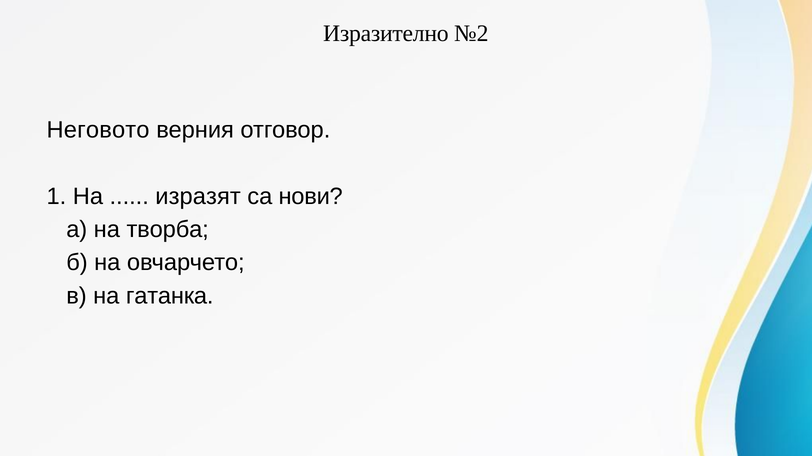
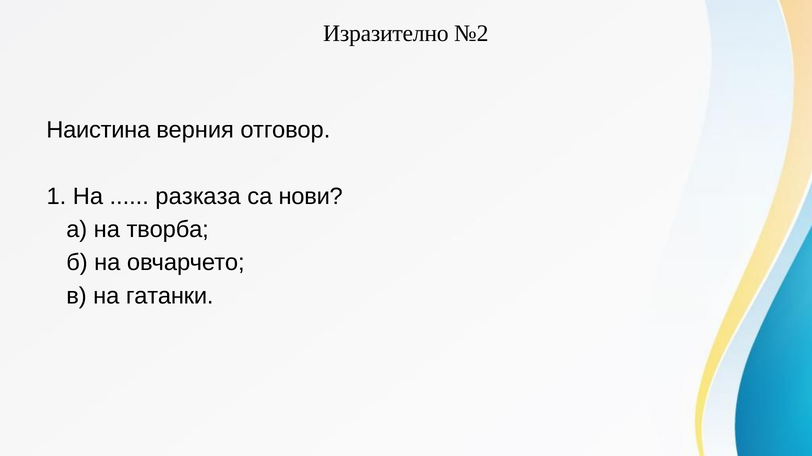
Неговото: Неговото -> Наистина (98, 130)
изразят: изразят -> разказа (198, 197)
гатанка: гатанка -> гатанки (170, 296)
